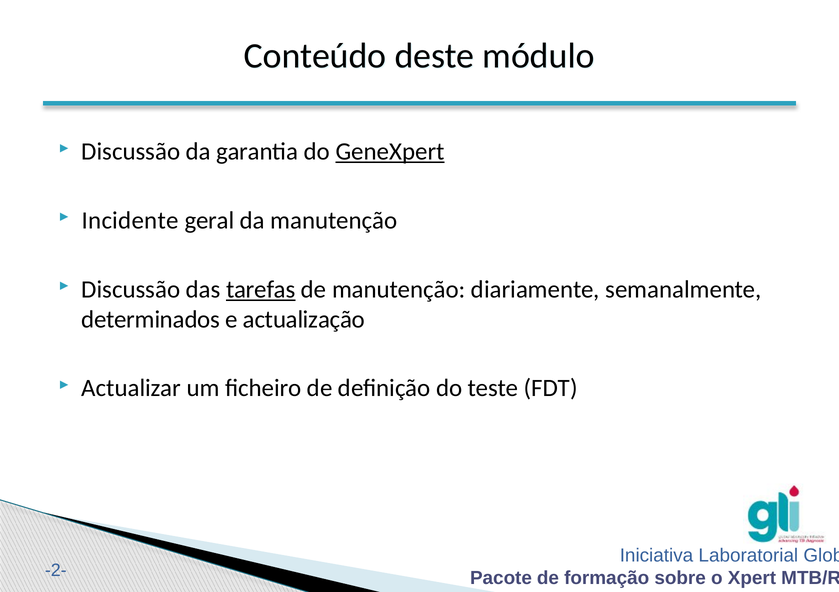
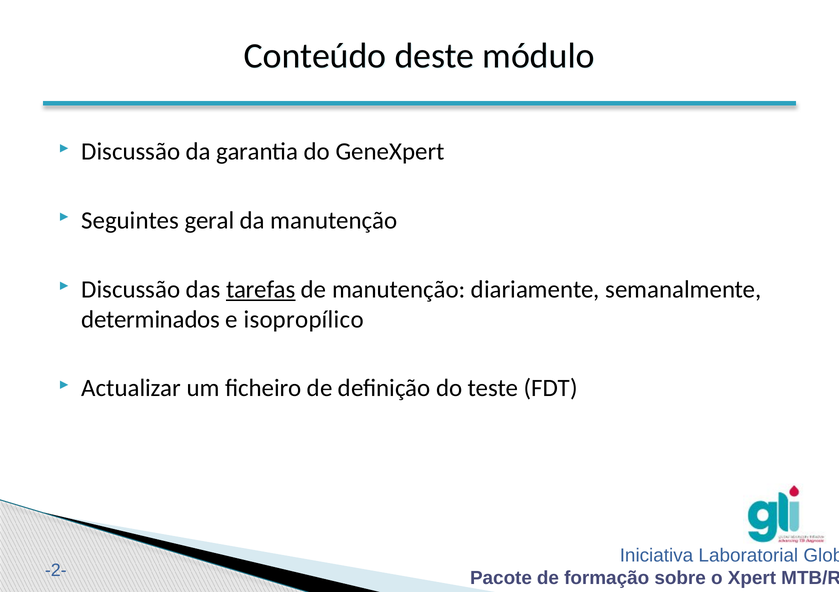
GeneXpert underline: present -> none (390, 152)
Incidente: Incidente -> Seguintes (130, 221)
actualização: actualização -> isopropílico (304, 319)
